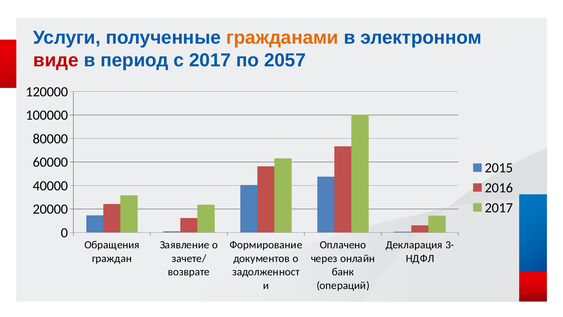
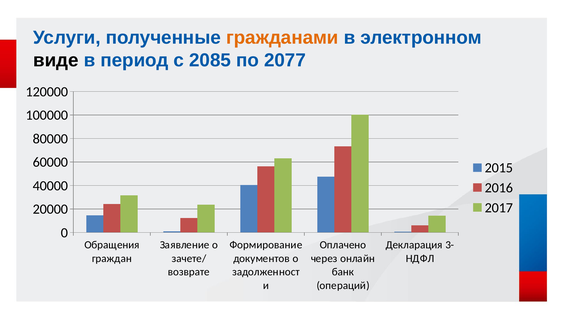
виде colour: red -> black (56, 60)
с 2017: 2017 -> 2085 (210, 60)
2057: 2057 -> 2077 (285, 60)
